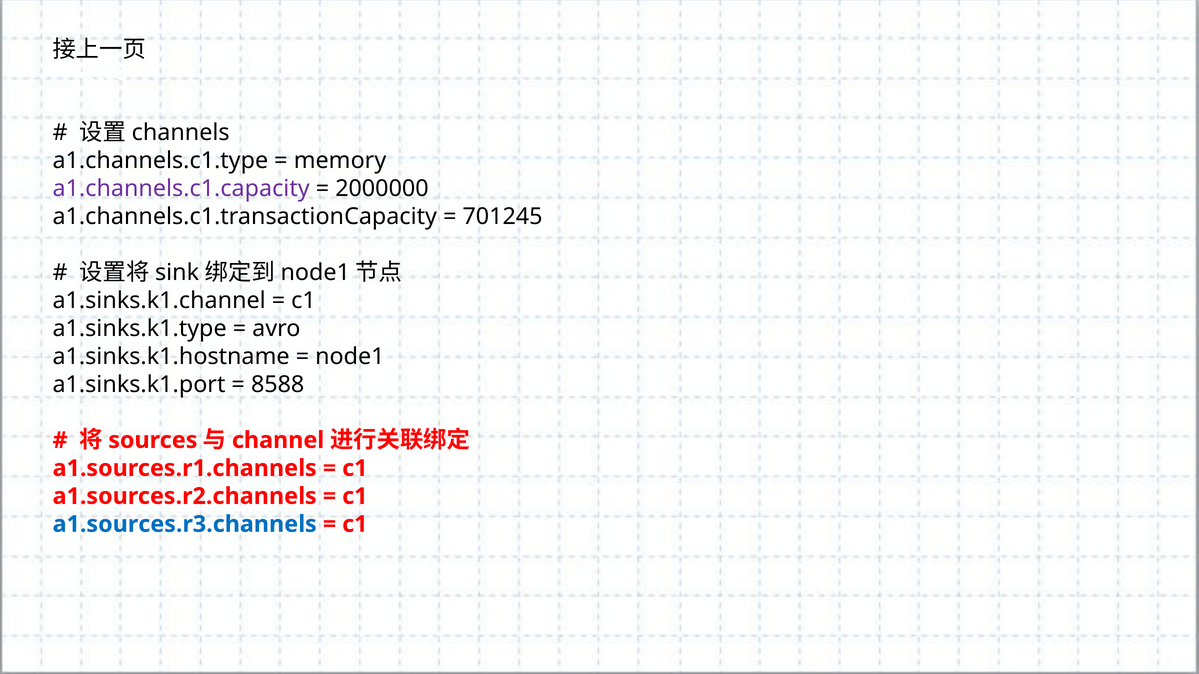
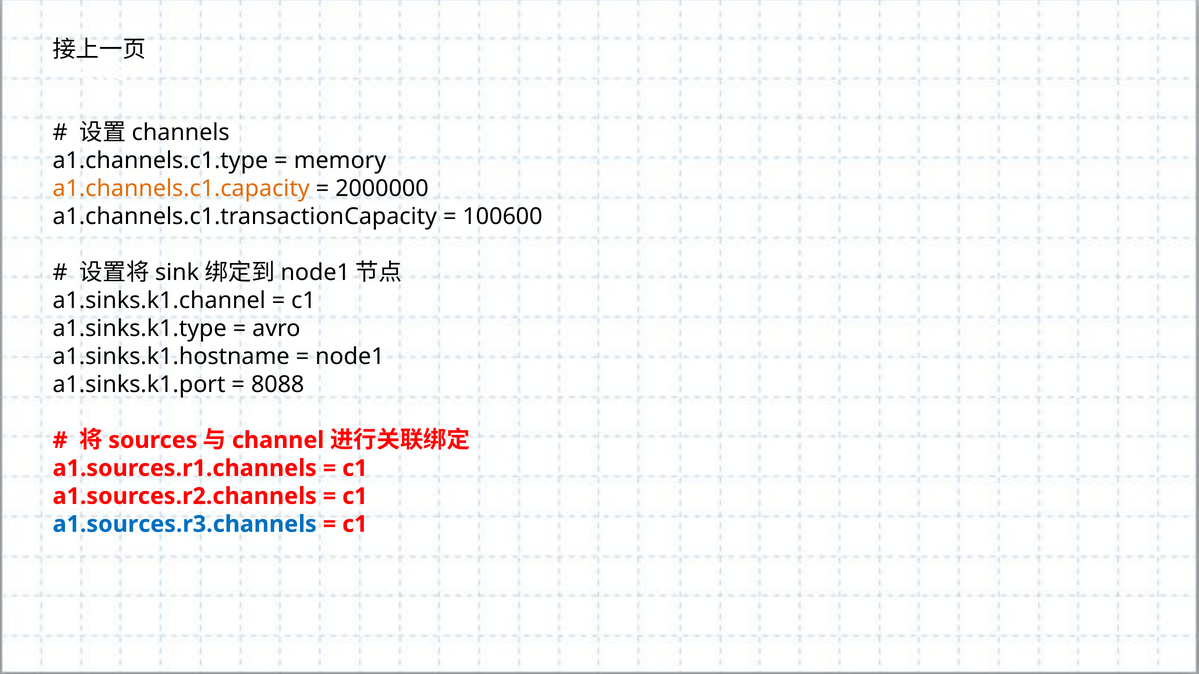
a1.channels.c1.capacity colour: purple -> orange (181, 189)
701245: 701245 -> 100600 (503, 217)
8588: 8588 -> 8088 (278, 385)
